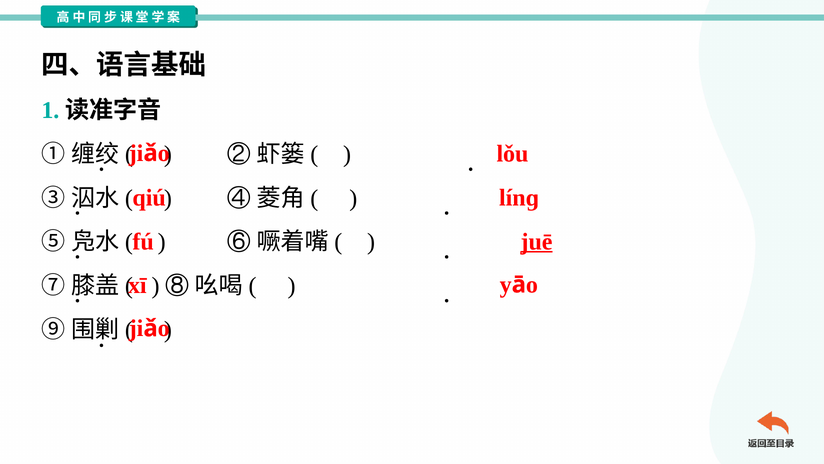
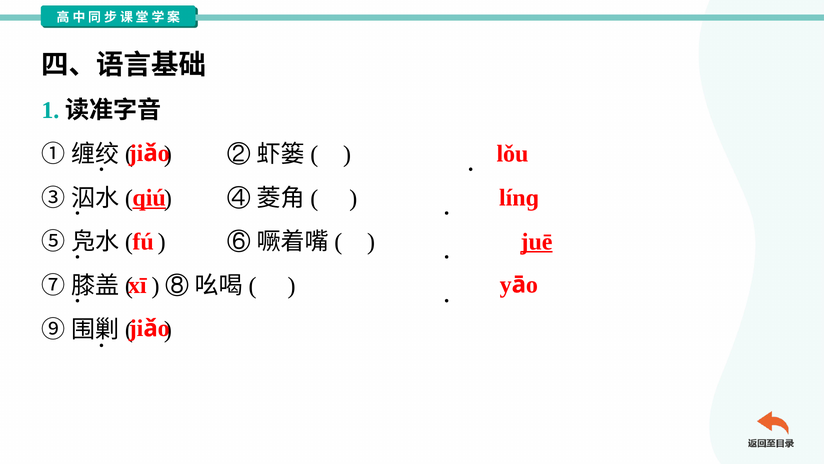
qiú underline: none -> present (149, 198)
